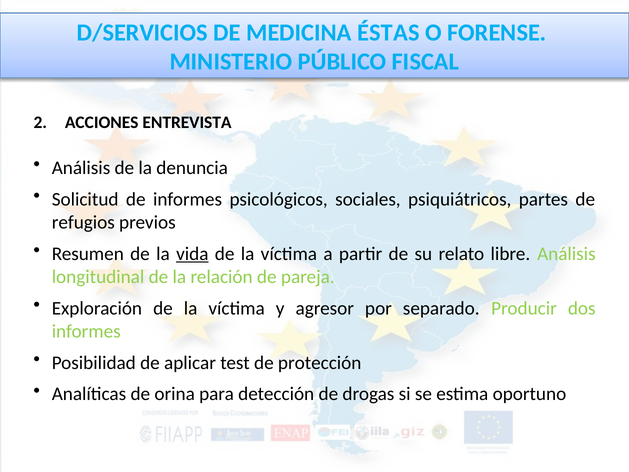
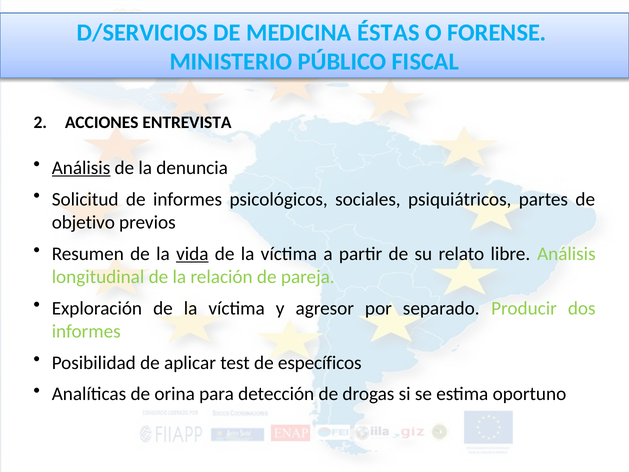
Análisis underline: none -> present (81, 168)
refugios: refugios -> objetivo (83, 222)
protección: protección -> específicos (320, 362)
